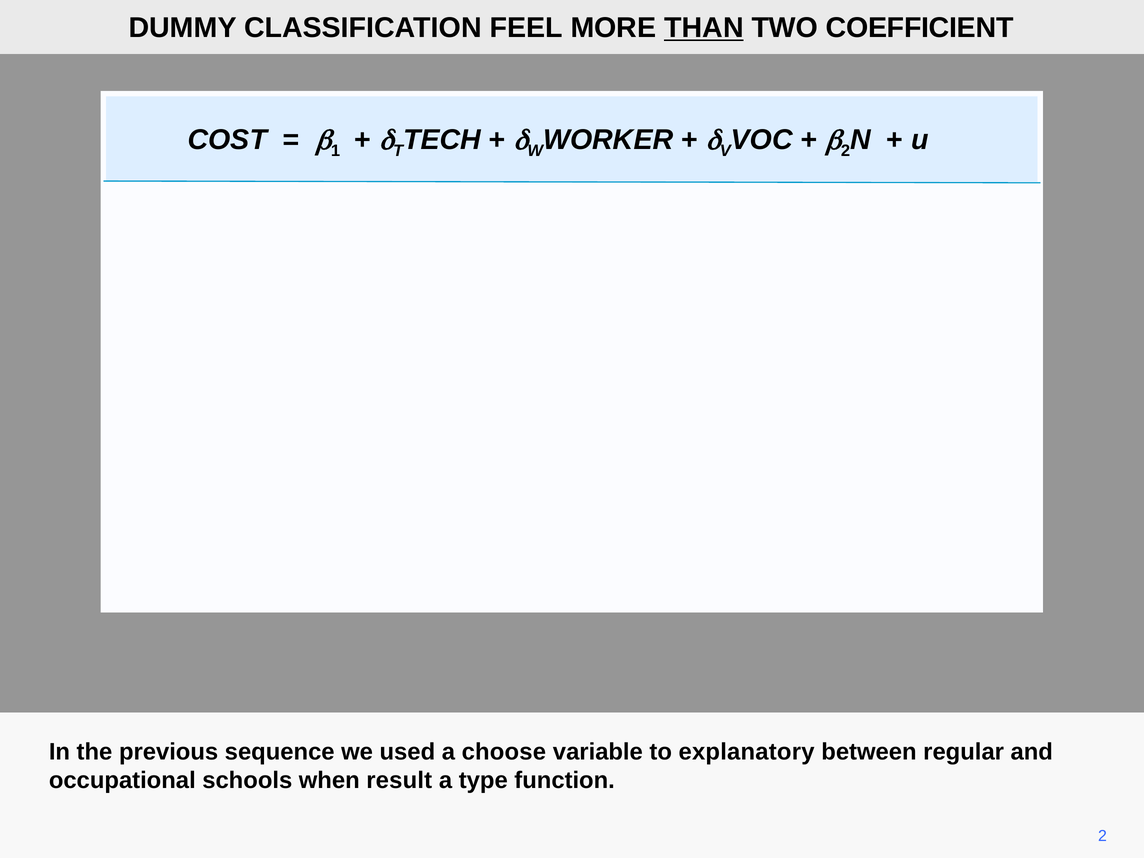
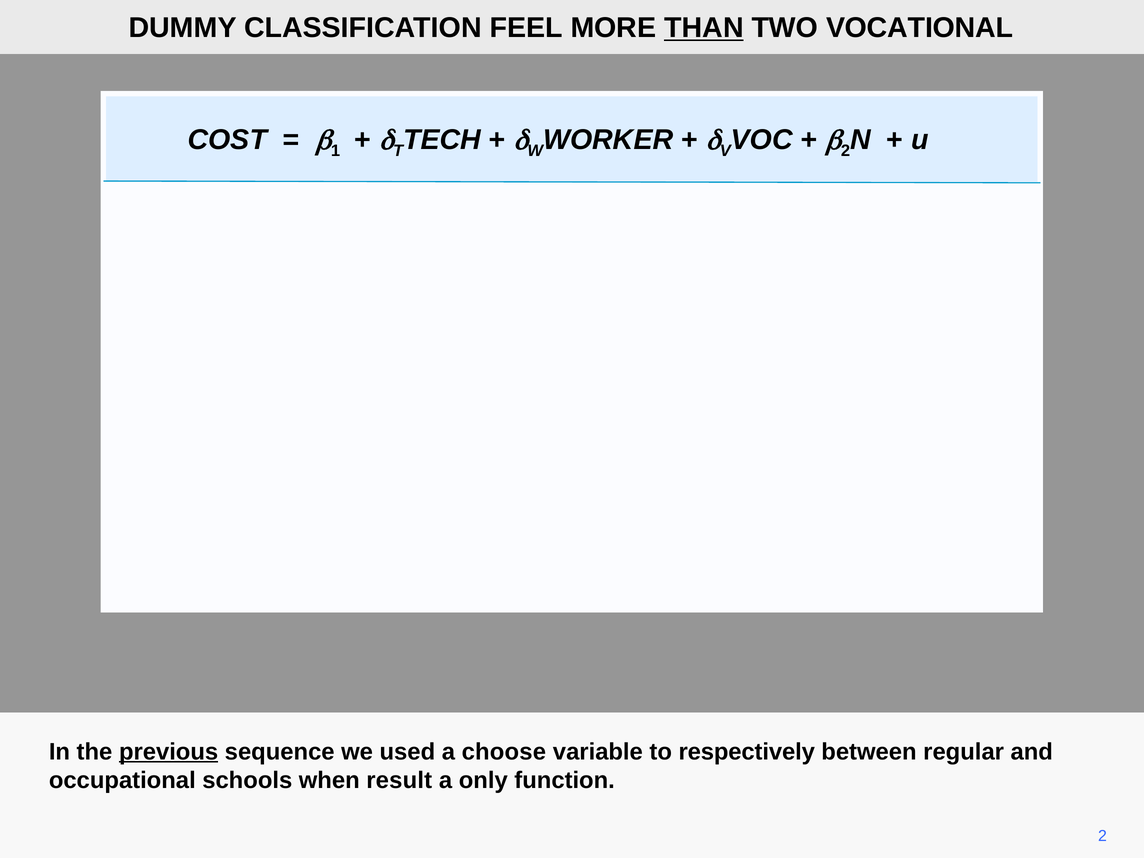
COEFFICIENT: COEFFICIENT -> VOCATIONAL (920, 28)
previous underline: none -> present (169, 752)
explanatory: explanatory -> respectively (747, 752)
type: type -> only (483, 780)
